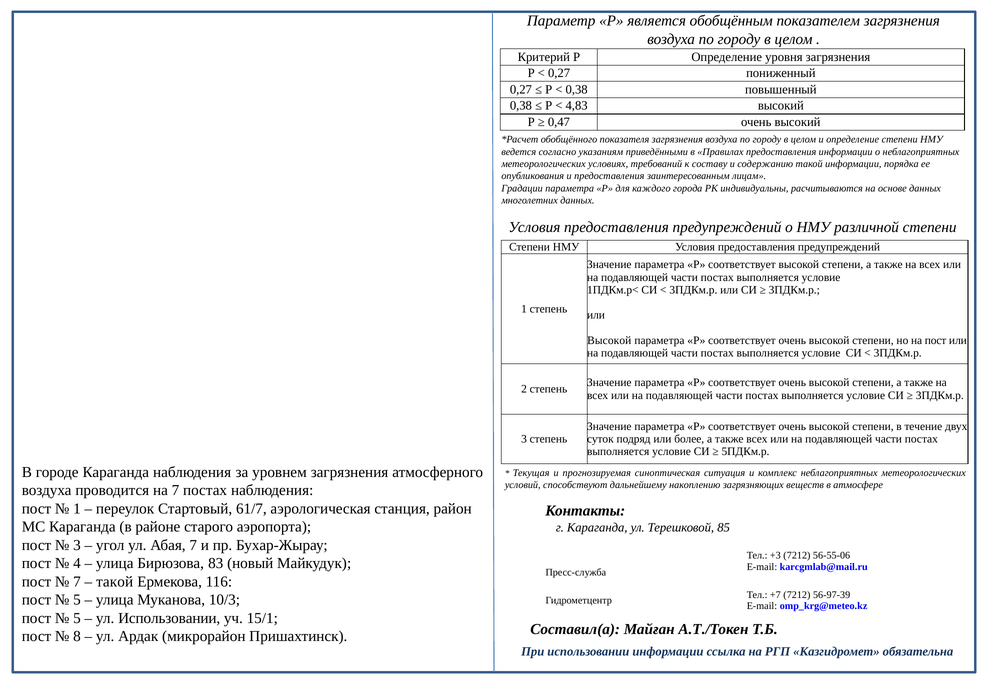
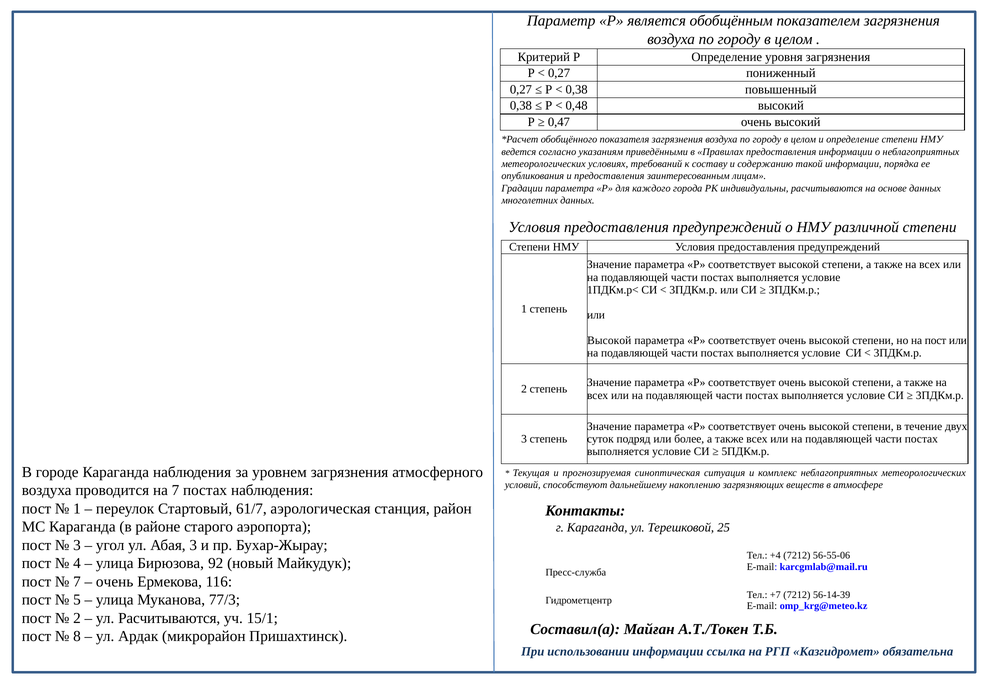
4,83: 4,83 -> 0,48 (577, 106)
85: 85 -> 25 (724, 527)
Абая 7: 7 -> 3 (193, 545)
+3: +3 -> +4 (775, 555)
83: 83 -> 92 (216, 563)
такой: такой -> очень (115, 582)
56-97-39: 56-97-39 -> 56-14-39 (832, 595)
10/3: 10/3 -> 77/3 (224, 600)
5: 5 -> 2 (77, 618)
ул Использовании: Использовании -> Расчитываются (169, 618)
